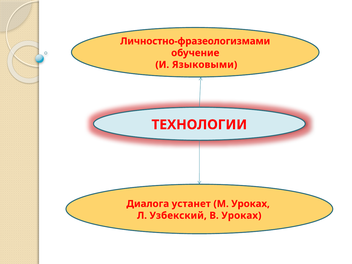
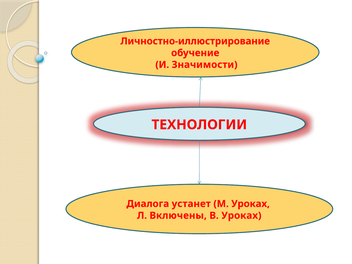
Личностно-фразеологизмами: Личностно-фразеологизмами -> Личностно-иллюстрирование (195, 41)
Языковыми: Языковыми -> Значимости (205, 65)
Узбекский: Узбекский -> Включены (178, 216)
